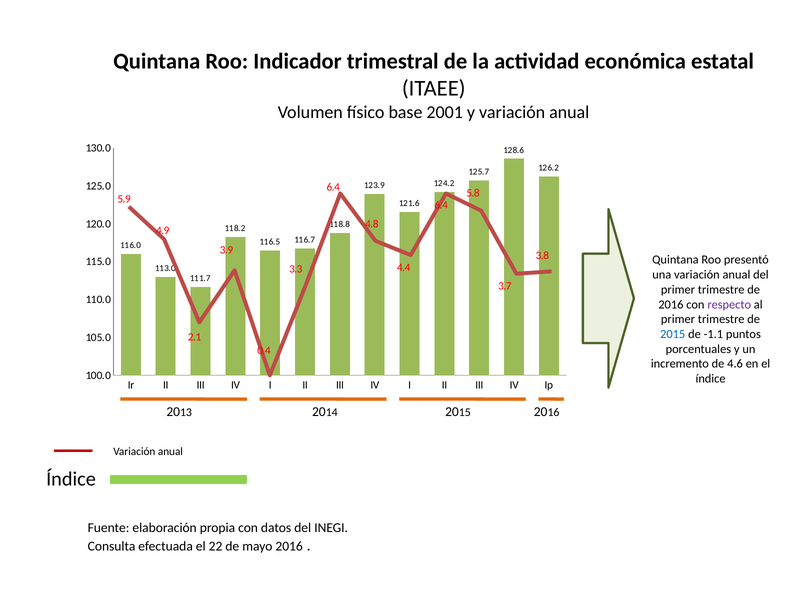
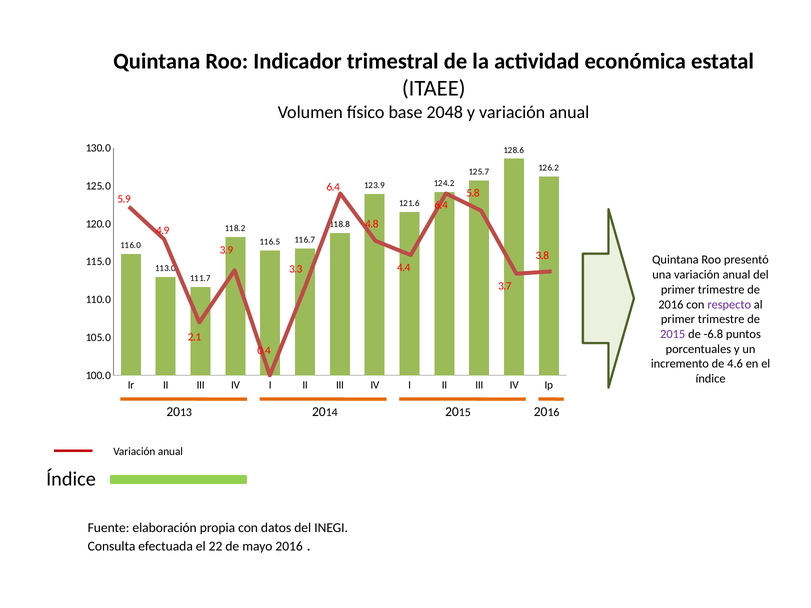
2001: 2001 -> 2048 (445, 112)
2015 colour: blue -> purple (673, 334)
-1.1: -1.1 -> -6.8 (713, 334)
